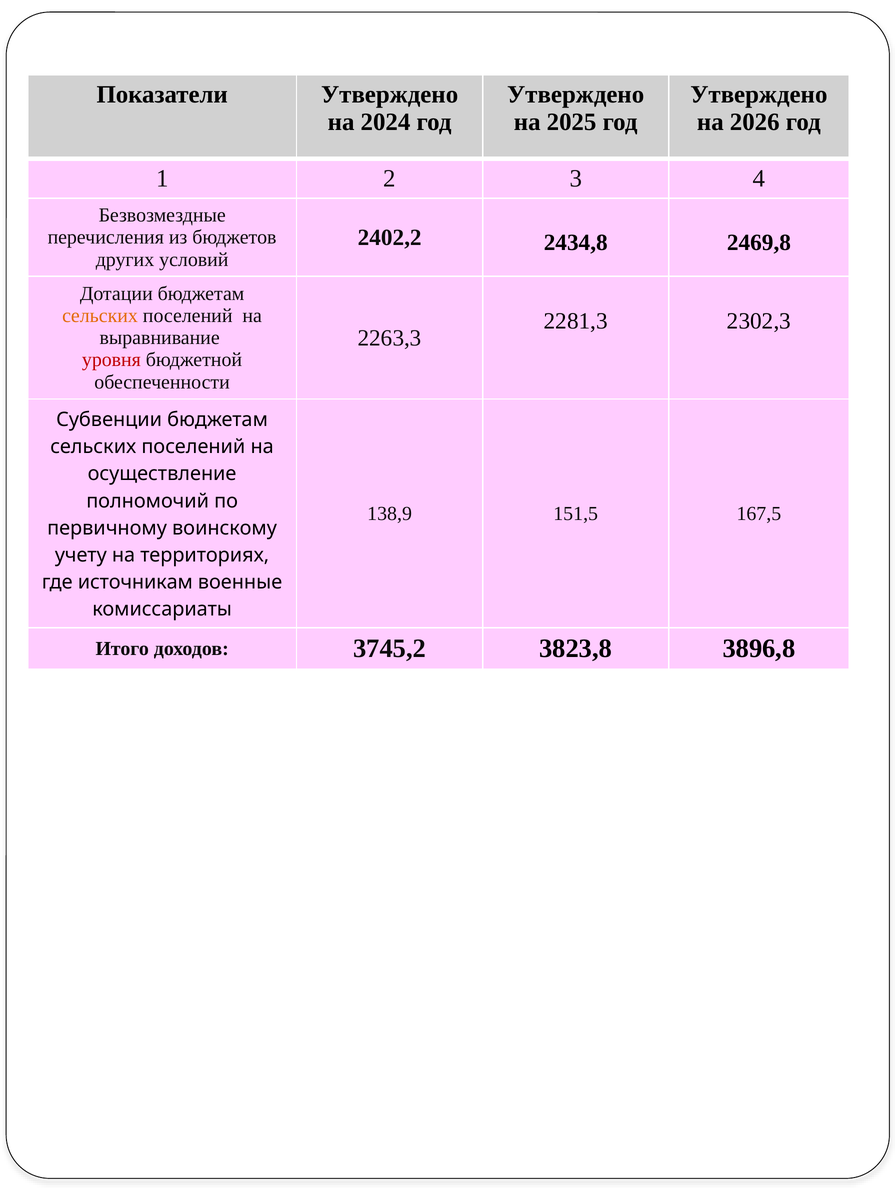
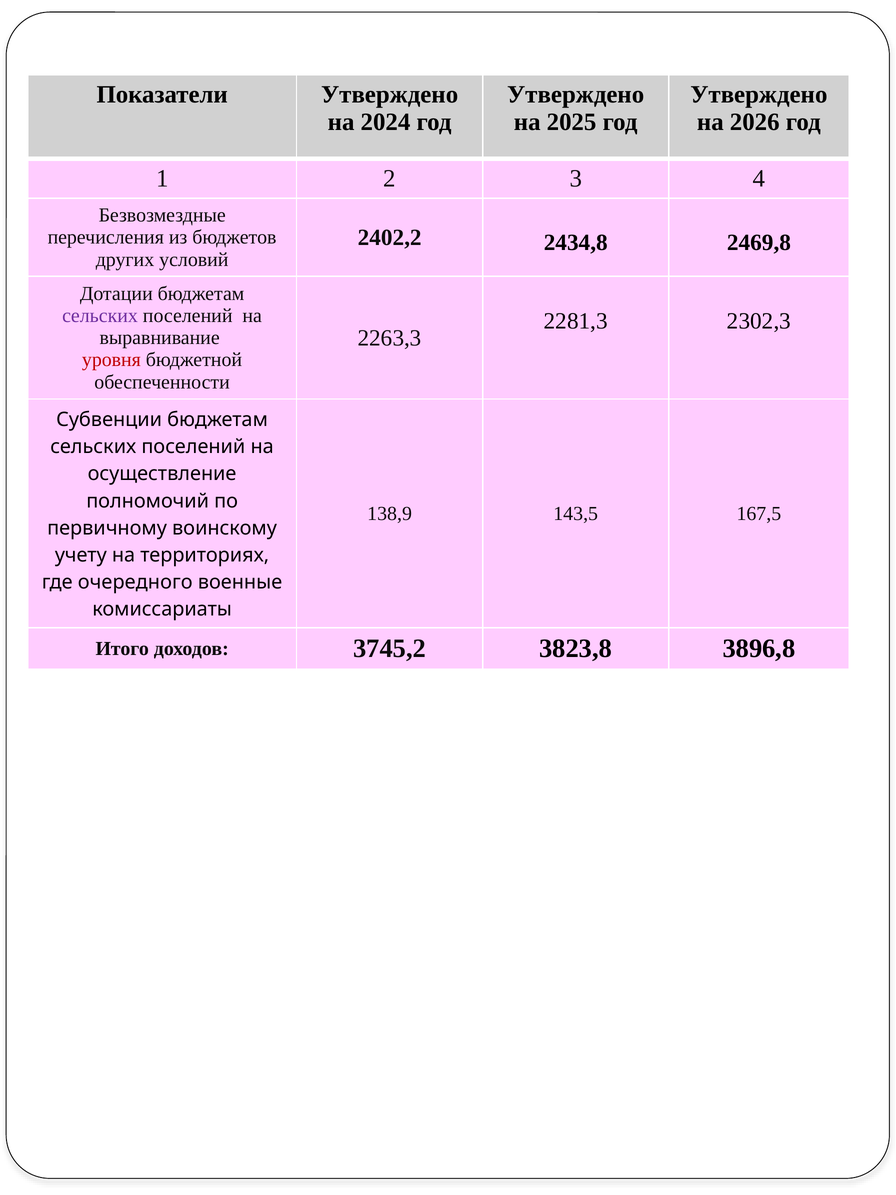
сельских colour: orange -> purple (100, 316)
151,5: 151,5 -> 143,5 (576, 513)
источникам: источникам -> очередного (135, 582)
